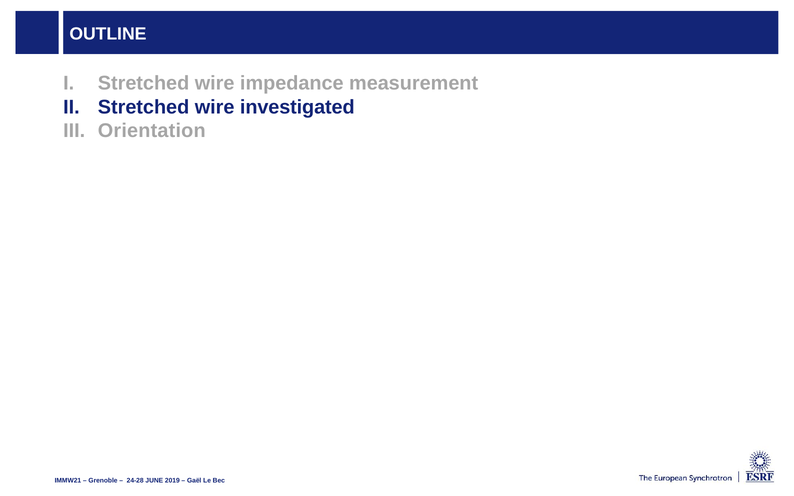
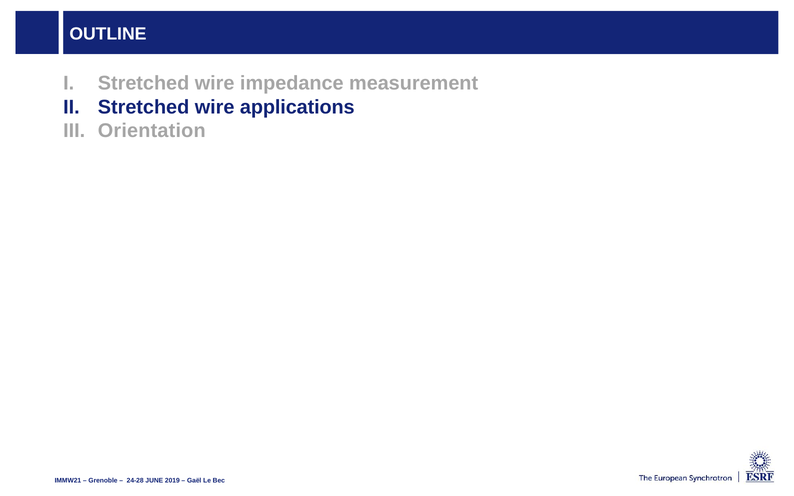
investigated: investigated -> applications (297, 107)
